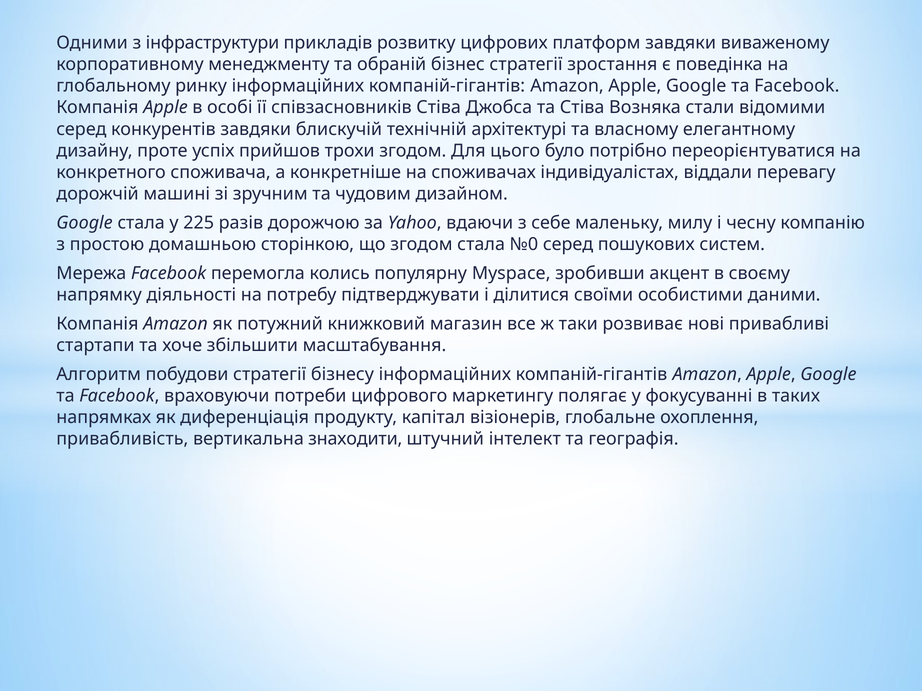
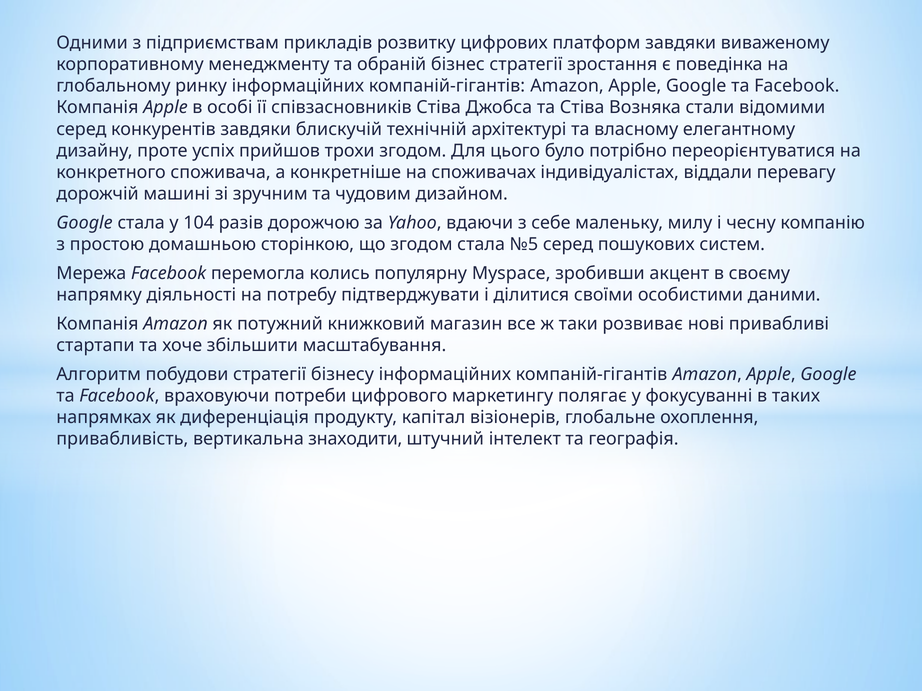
інфраструктури: інфраструктури -> підприємствам (212, 43)
225: 225 -> 104 (199, 223)
№0: №0 -> №5 (524, 244)
